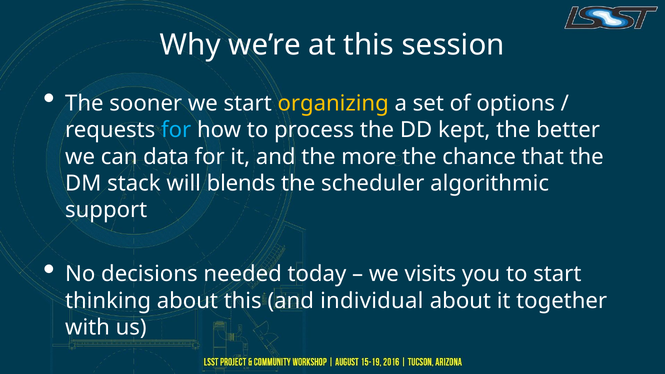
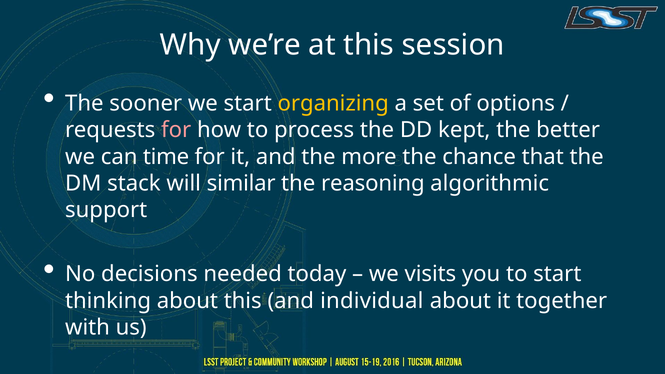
for colour: light blue -> pink (176, 130)
data: data -> time (166, 157)
blends: blends -> similar (241, 183)
scheduler: scheduler -> reasoning (373, 183)
